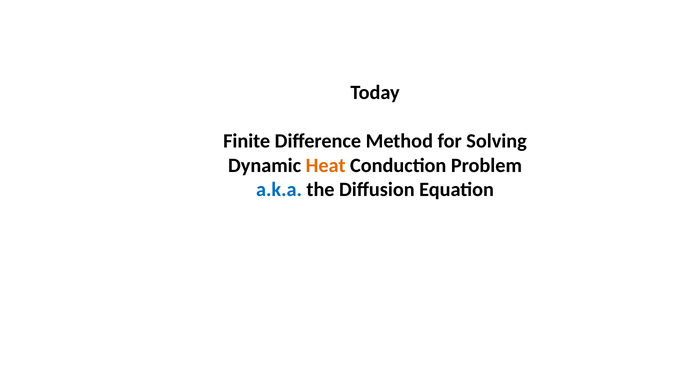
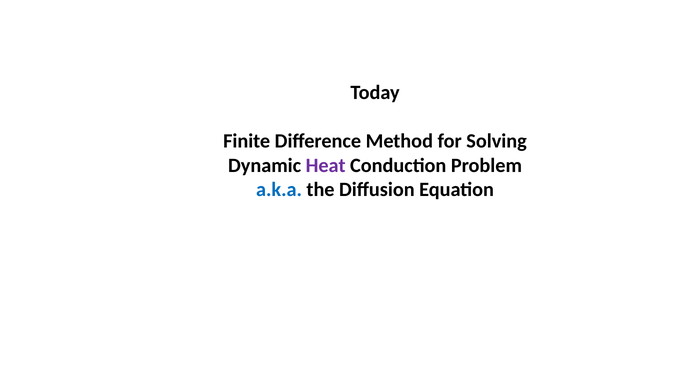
Heat colour: orange -> purple (326, 165)
